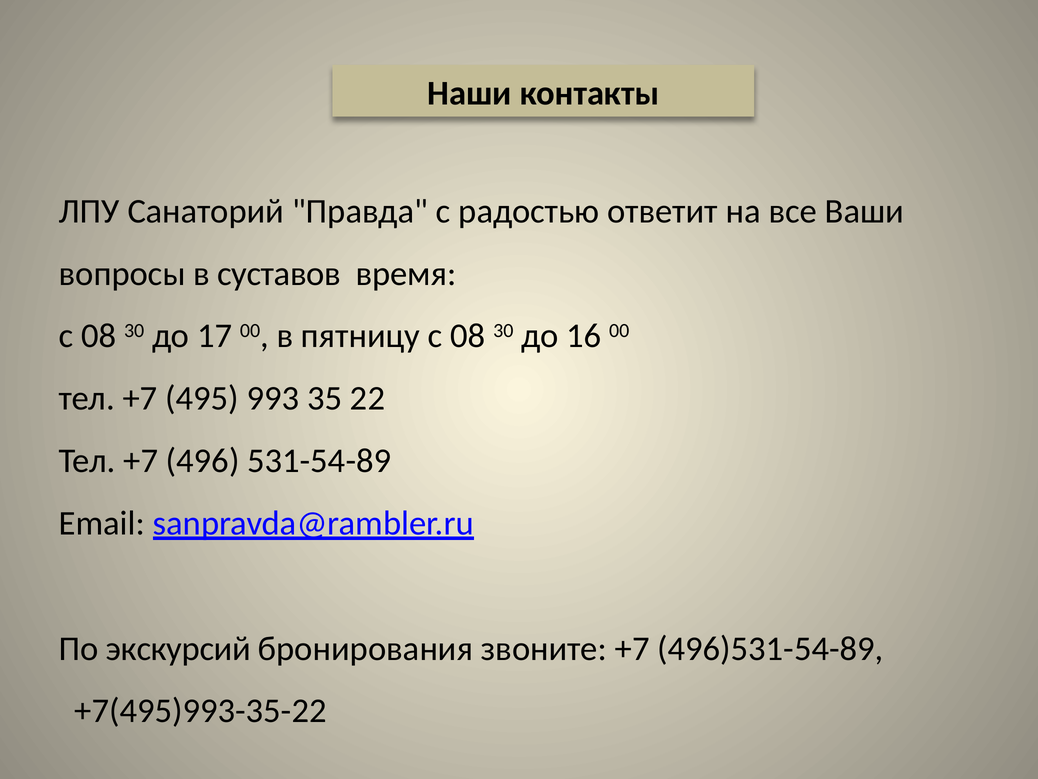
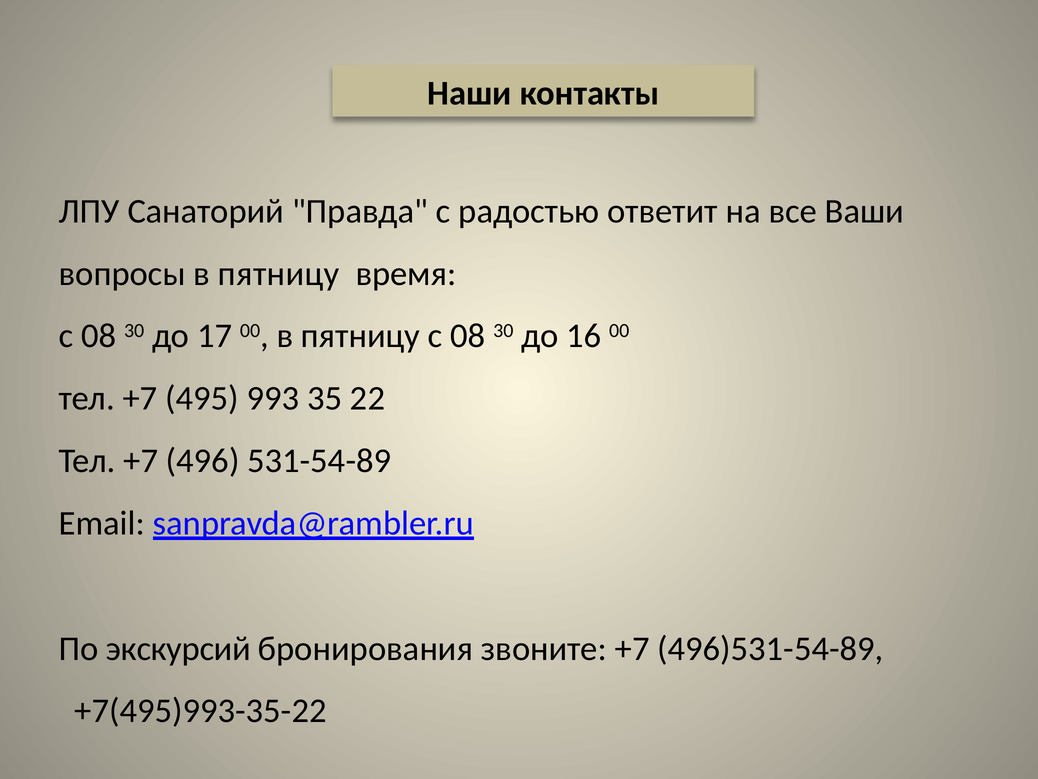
вопросы в суставов: суставов -> пятницу (279, 274)
